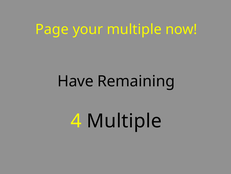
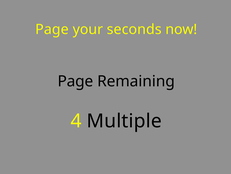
your multiple: multiple -> seconds (134, 29)
Have: Have -> Page (75, 81)
